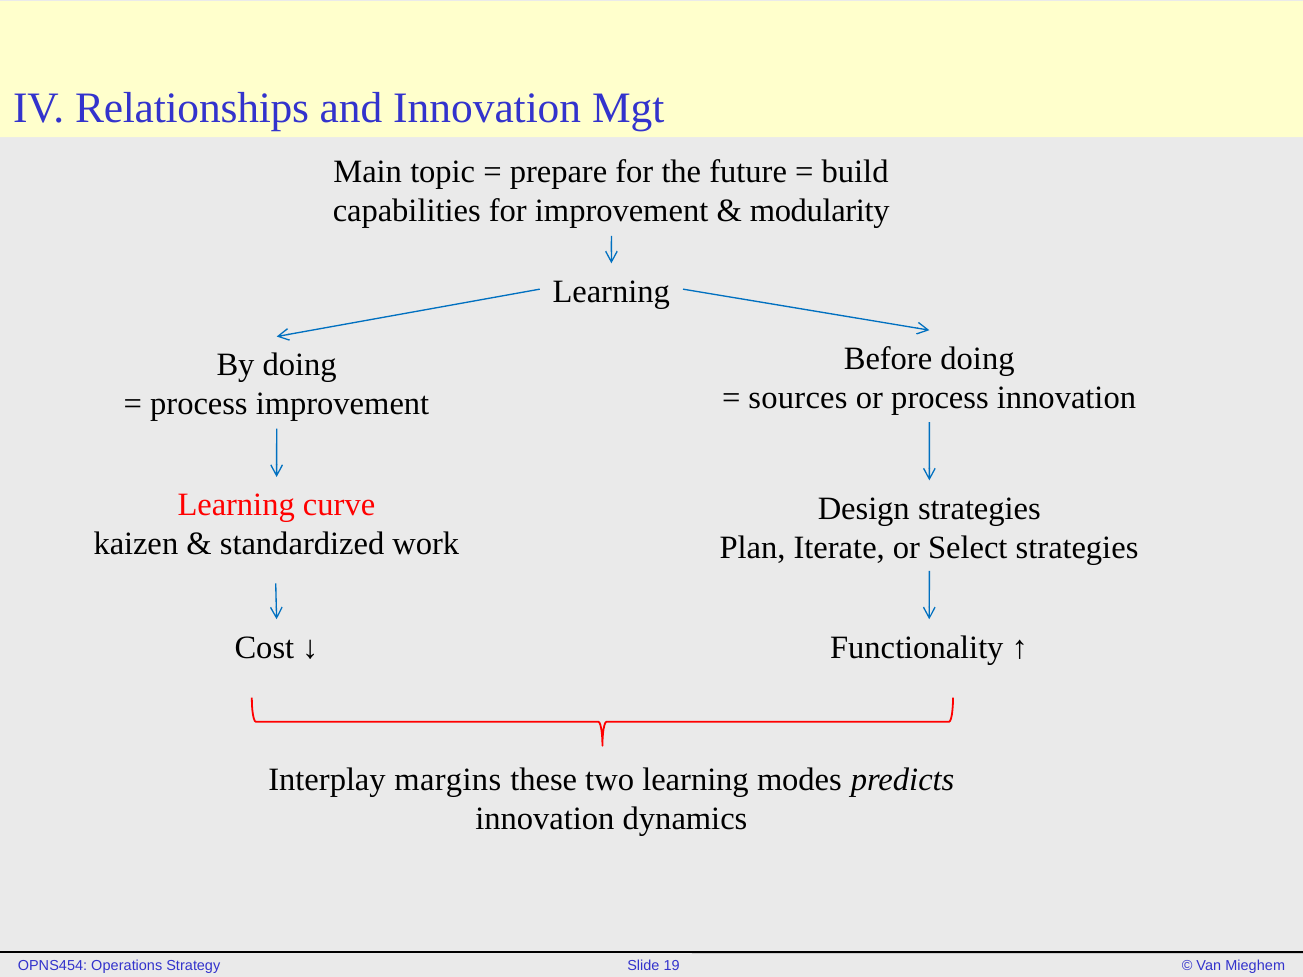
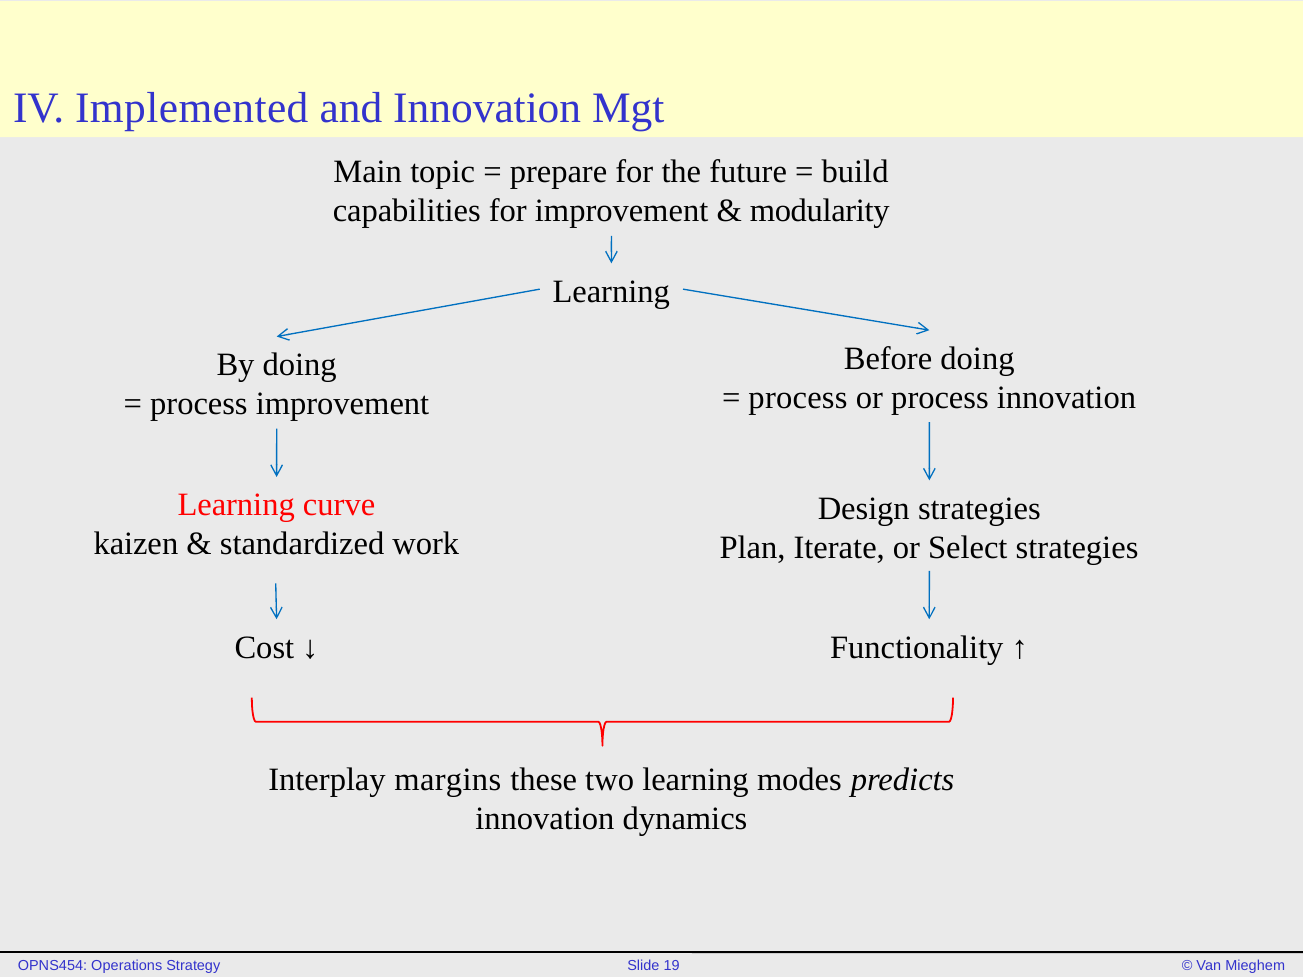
Relationships: Relationships -> Implemented (192, 108)
sources: sources -> process (798, 398)
